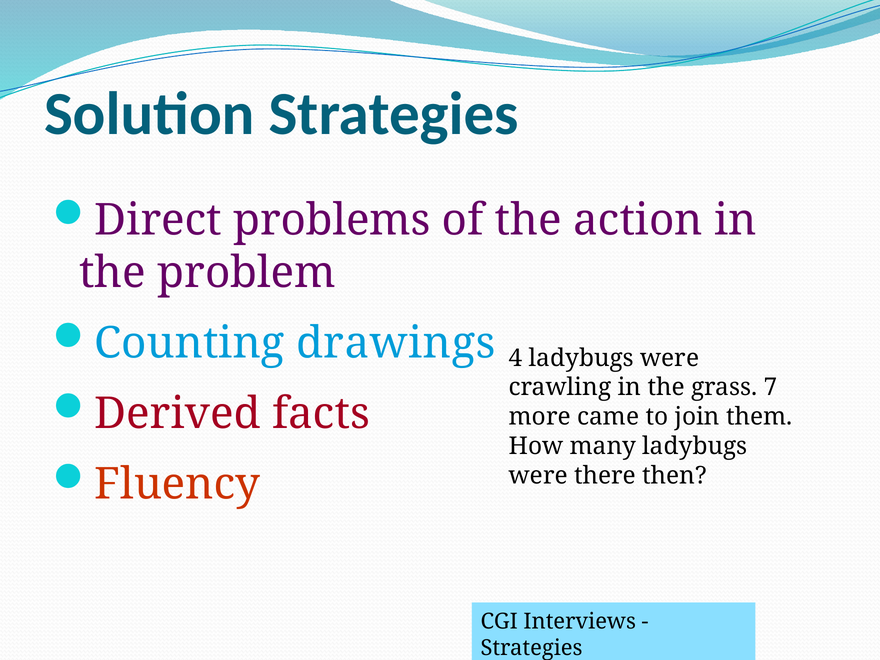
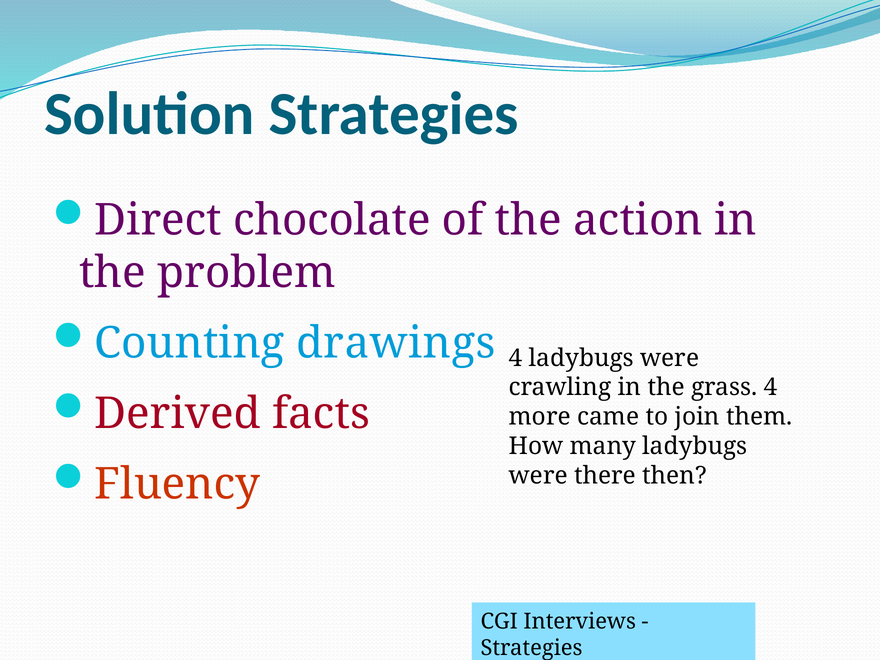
problems: problems -> chocolate (332, 220)
grass 7: 7 -> 4 (771, 387)
